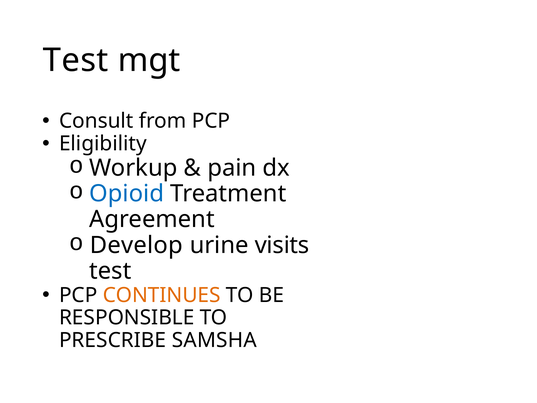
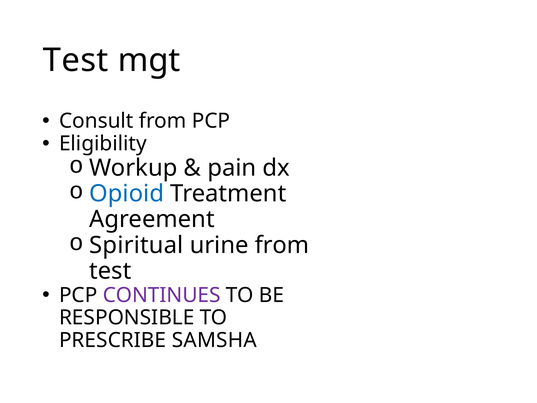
Develop: Develop -> Spiritual (136, 245)
urine visits: visits -> from (282, 245)
CONTINUES colour: orange -> purple (162, 295)
